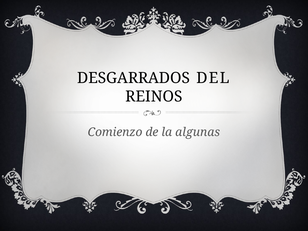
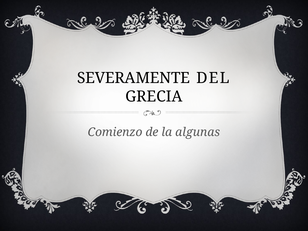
DESGARRADOS: DESGARRADOS -> SEVERAMENTE (134, 78)
REINOS: REINOS -> GRECIA (154, 97)
